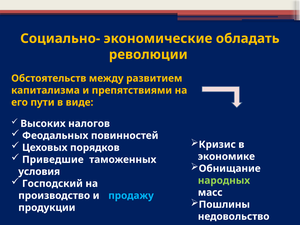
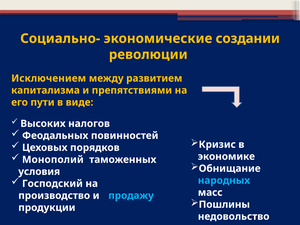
обладать: обладать -> создании (248, 39)
Обстоятельств: Обстоятельств -> Исключением (49, 78)
Приведшие: Приведшие -> Монополий (53, 160)
народных colour: light green -> light blue (224, 180)
